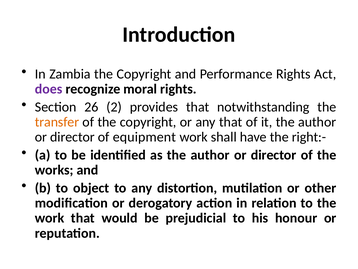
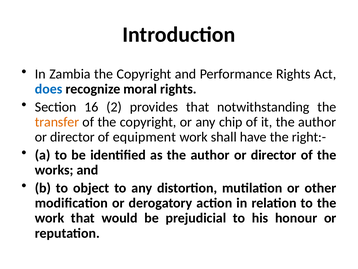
does colour: purple -> blue (49, 89)
26: 26 -> 16 (91, 107)
any that: that -> chip (231, 122)
